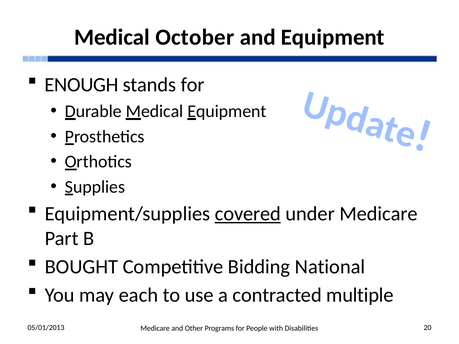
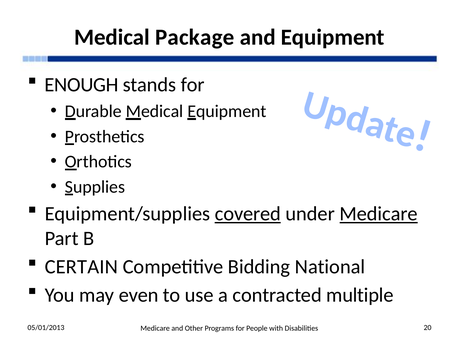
October: October -> Package (195, 37)
Medicare underline: none -> present (379, 214)
BOUGHT: BOUGHT -> CERTAIN (81, 267)
each: each -> even (139, 295)
